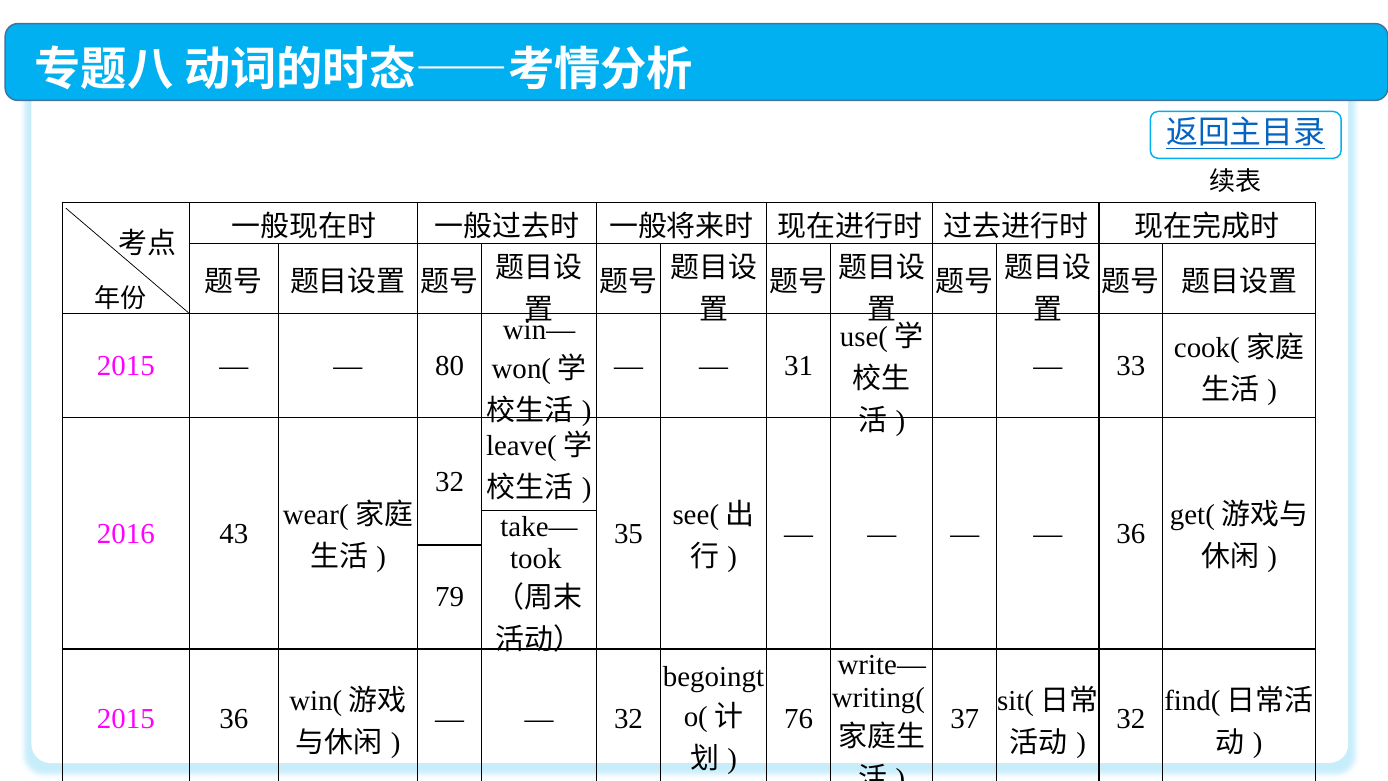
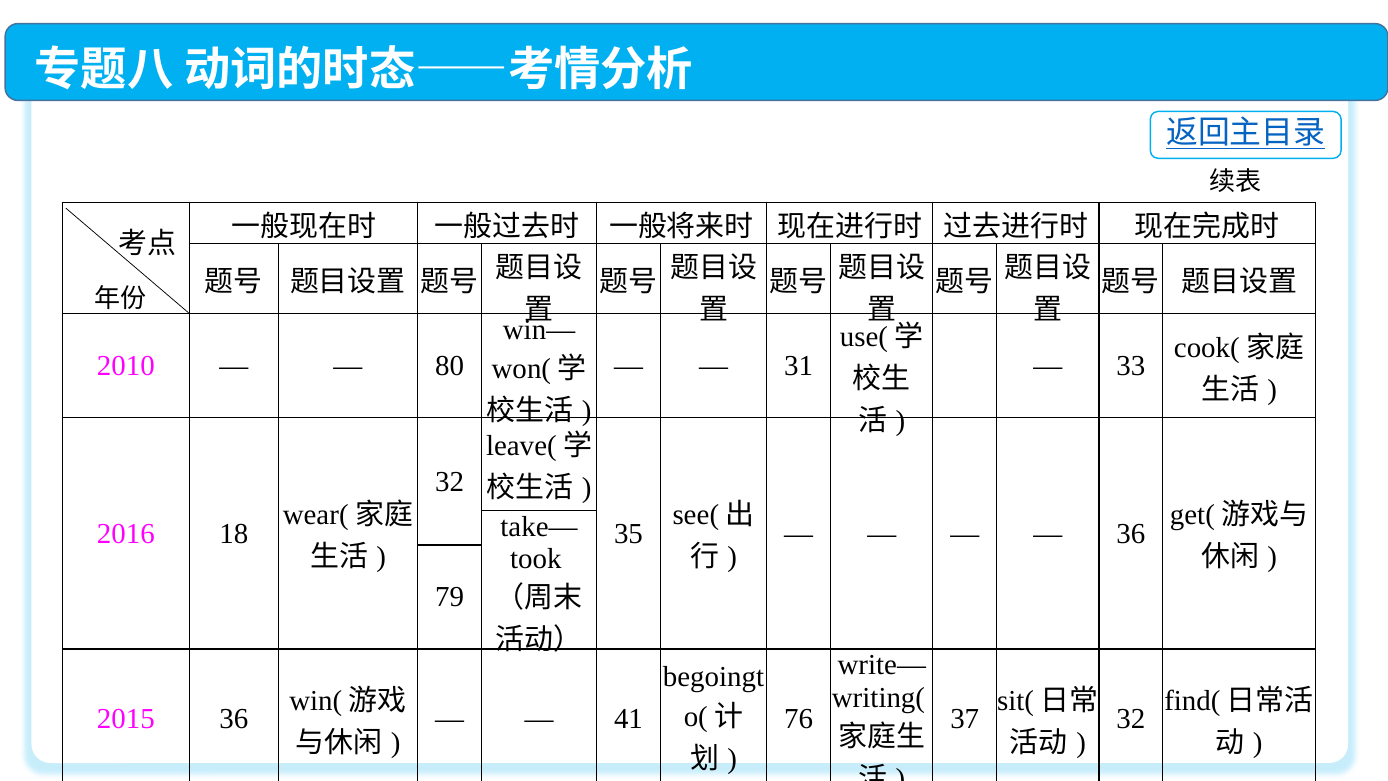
2015: 2015 -> 2010 (126, 365)
43: 43 -> 18 (234, 533)
32: 32 -> 41 (629, 719)
